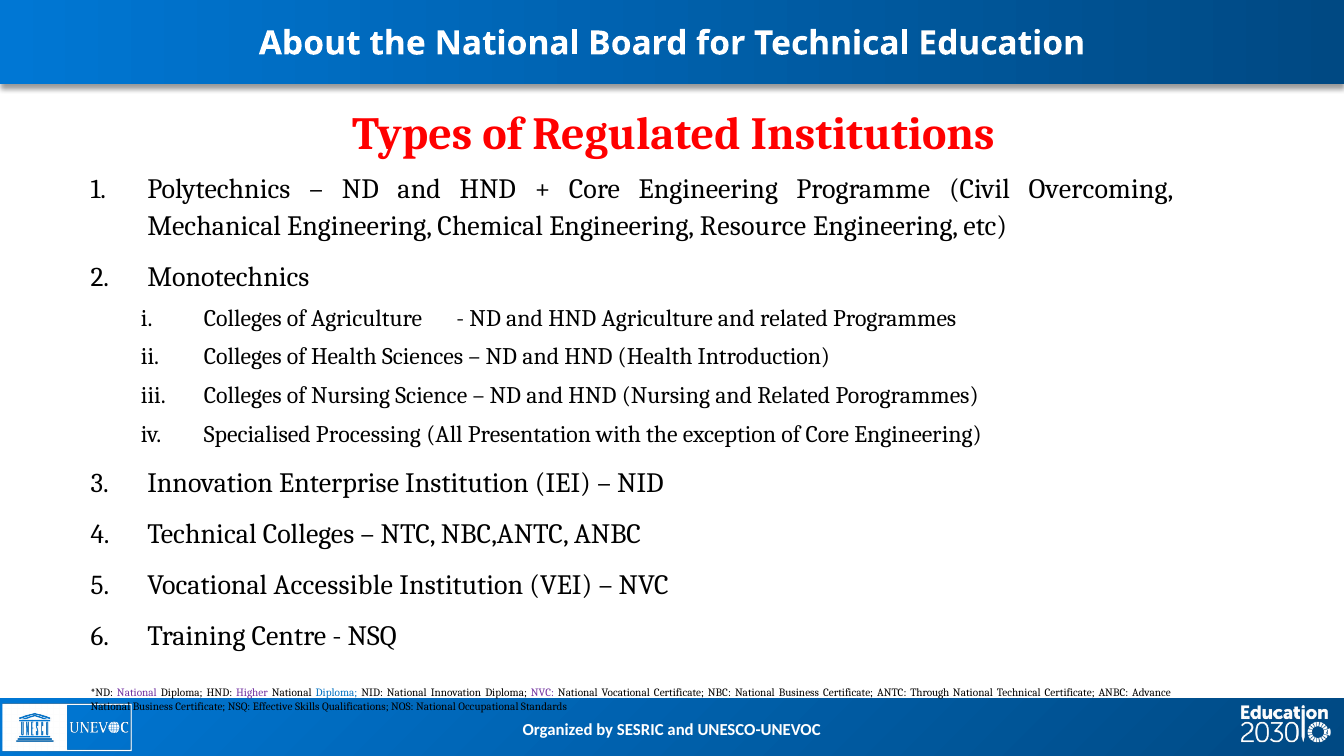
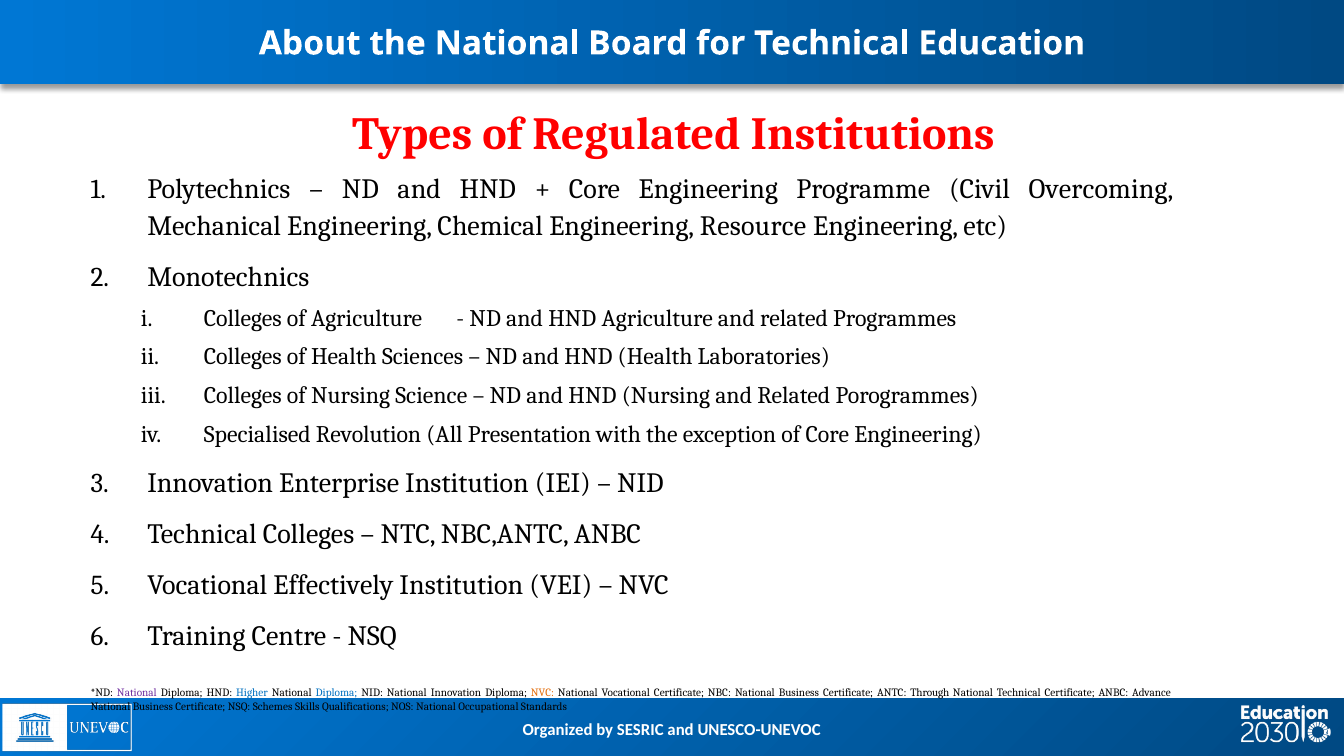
Introduction: Introduction -> Laboratories (764, 357)
Processing: Processing -> Revolution (369, 434)
Accessible: Accessible -> Effectively (333, 585)
Higher colour: purple -> blue (252, 692)
NVC colour: purple -> orange (543, 692)
Effective: Effective -> Schemes (273, 707)
